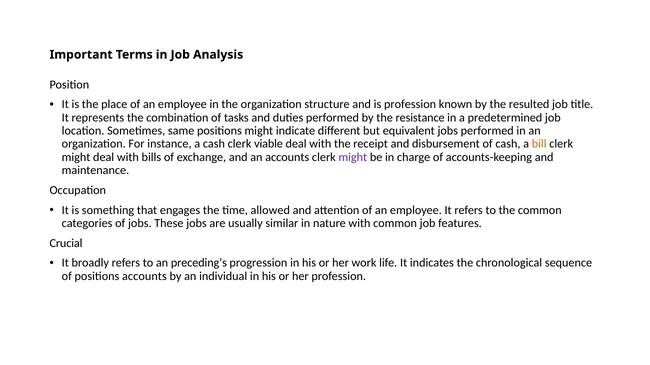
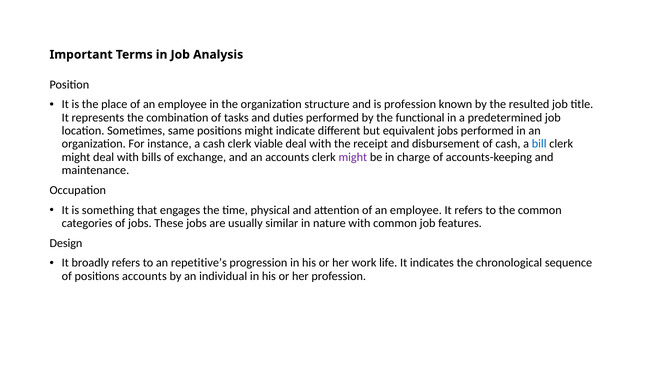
resistance: resistance -> functional (420, 118)
bill colour: orange -> blue (539, 144)
allowed: allowed -> physical (270, 210)
Crucial: Crucial -> Design (66, 243)
preceding’s: preceding’s -> repetitive’s (199, 263)
